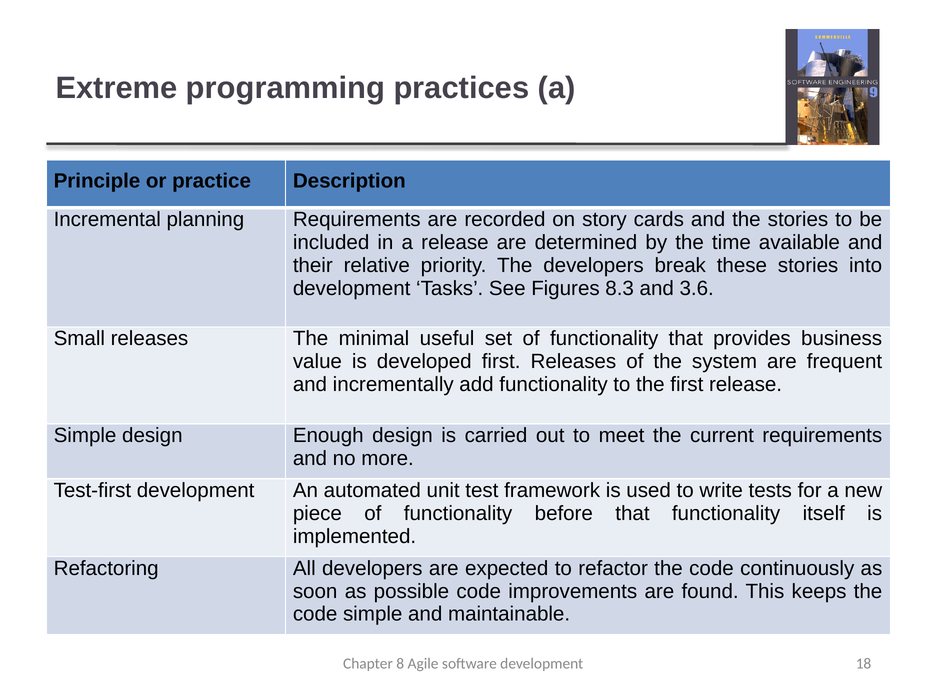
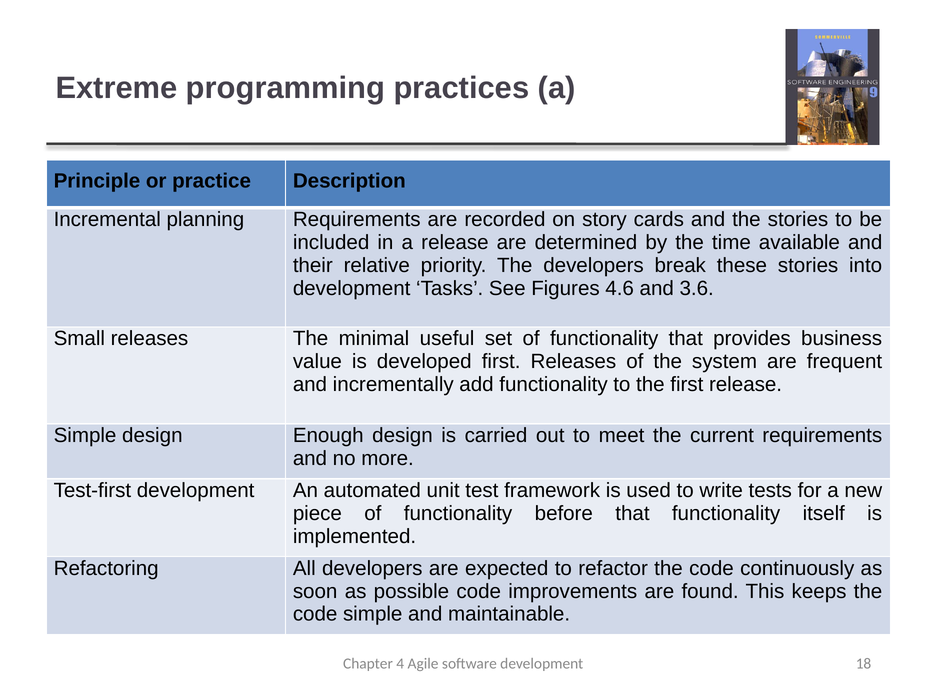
8.3: 8.3 -> 4.6 (620, 288)
8: 8 -> 4 (400, 664)
